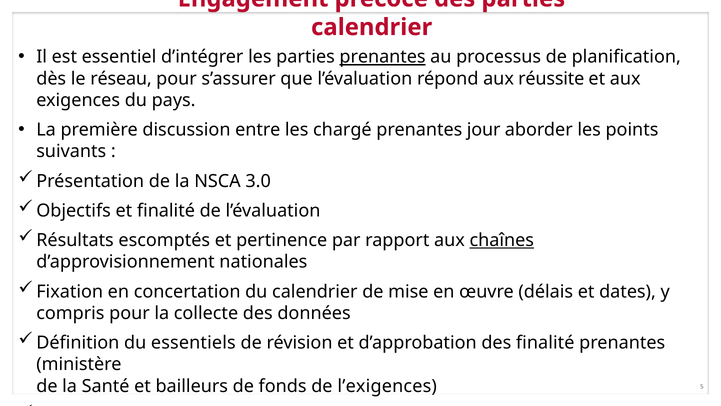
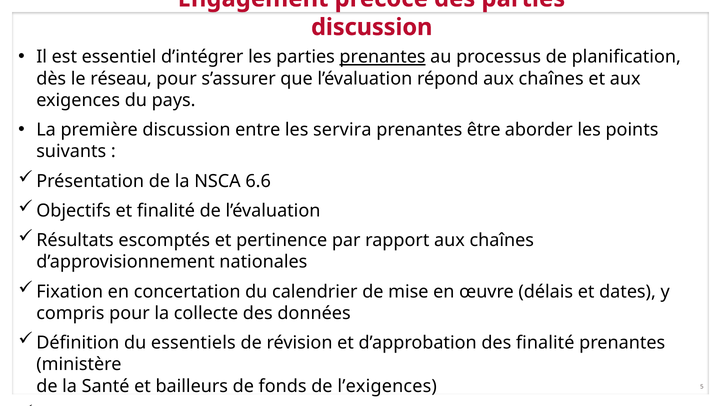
calendrier: calendrier -> discussion (372, 27)
répond aux réussite: réussite -> chaînes (551, 79)
chargé: chargé -> servira (342, 130)
jour: jour -> être (484, 130)
3.0: 3.0 -> 6.6 (258, 181)
chaînes underline: present -> none (502, 240)
